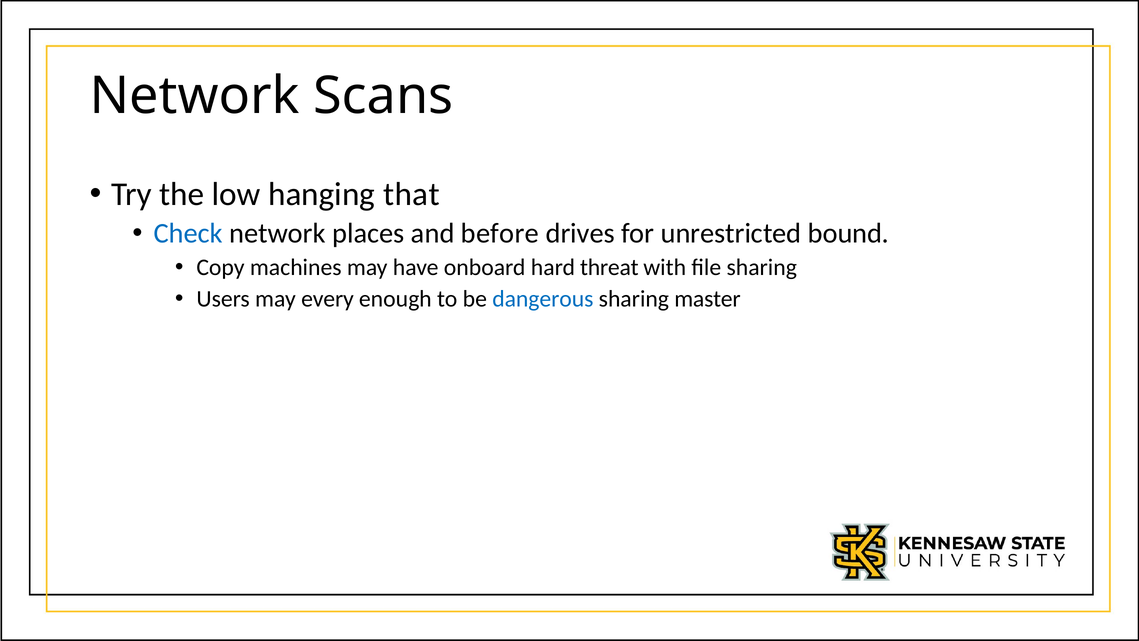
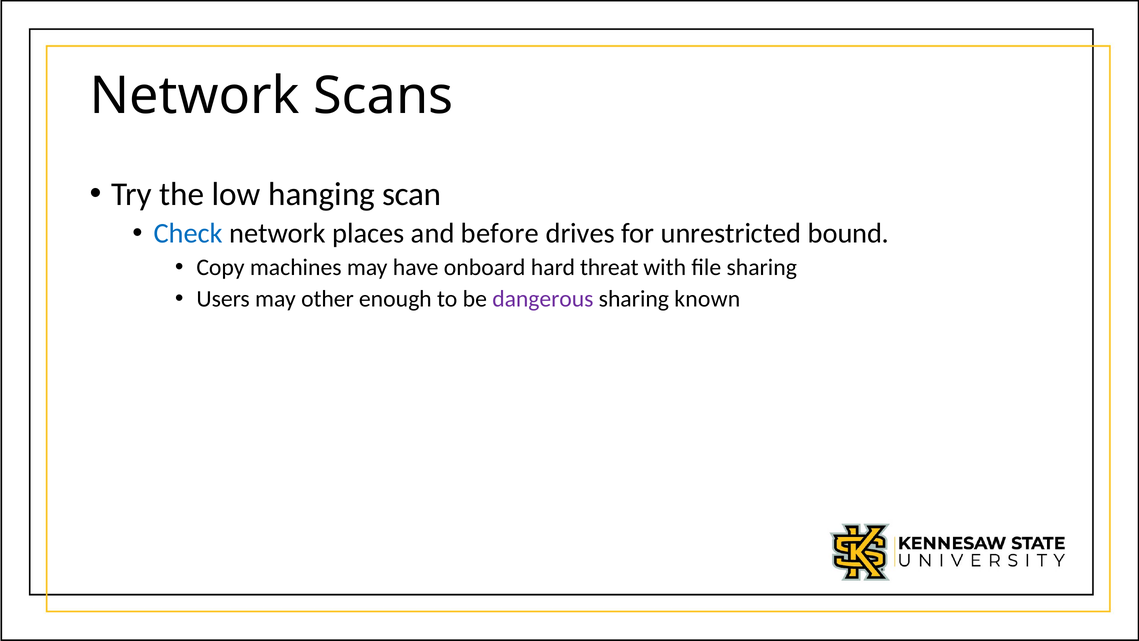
that: that -> scan (412, 194)
every: every -> other (327, 299)
dangerous colour: blue -> purple (543, 299)
master: master -> known (707, 299)
